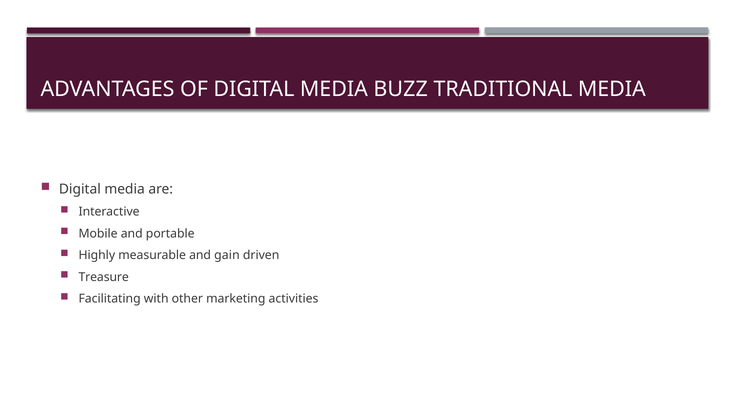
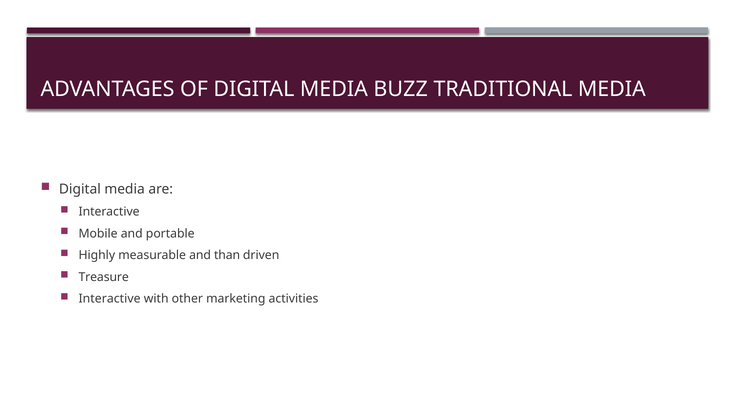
gain: gain -> than (227, 255)
Facilitating: Facilitating -> Interactive (110, 298)
